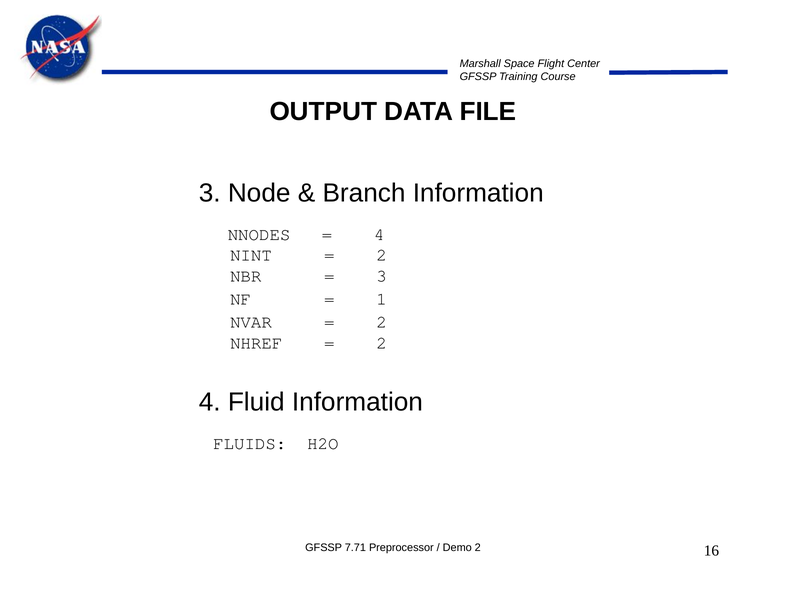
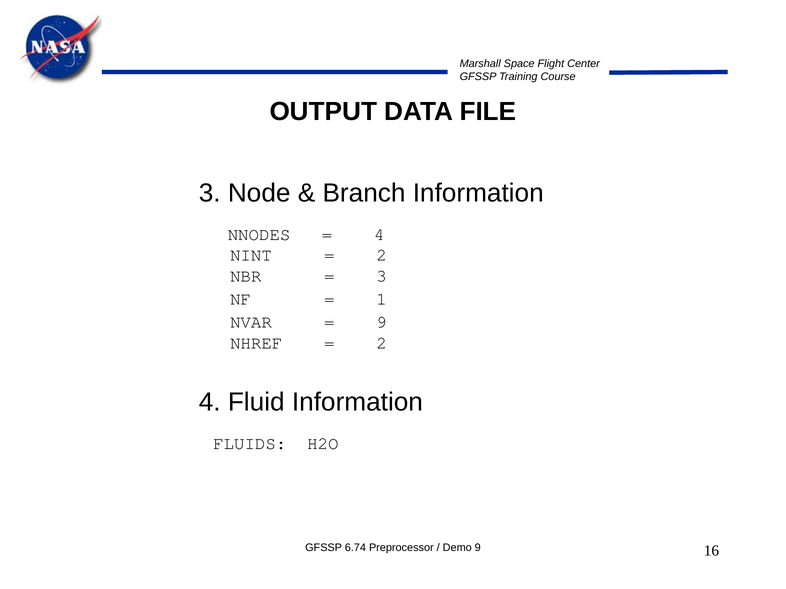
2: 2 -> 9 (382, 322)
7.71: 7.71 -> 6.74 (355, 548)
Demo 2: 2 -> 9 (478, 548)
